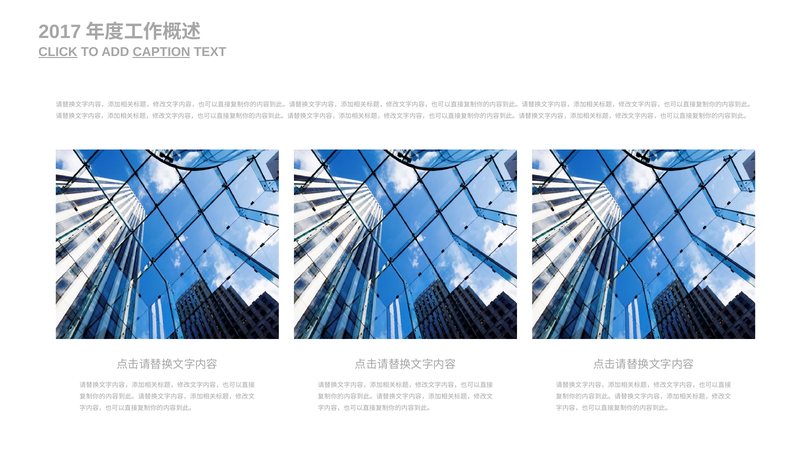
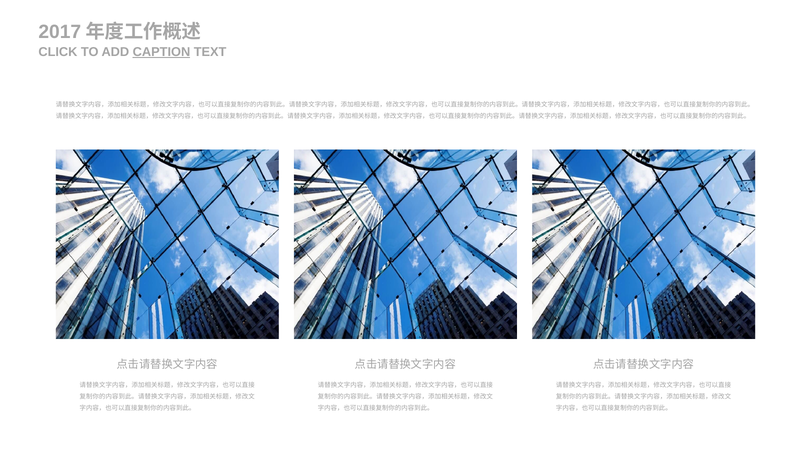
CLICK underline: present -> none (58, 52)
